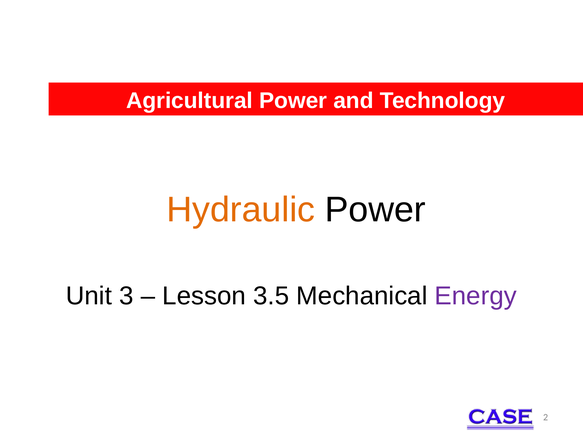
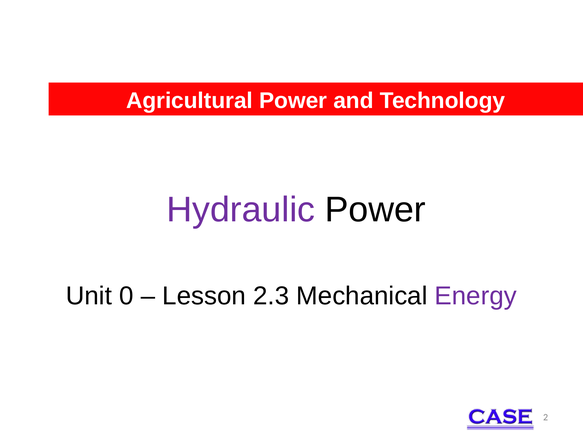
Hydraulic colour: orange -> purple (241, 210)
3: 3 -> 0 (126, 296)
3.5: 3.5 -> 2.3 (271, 296)
